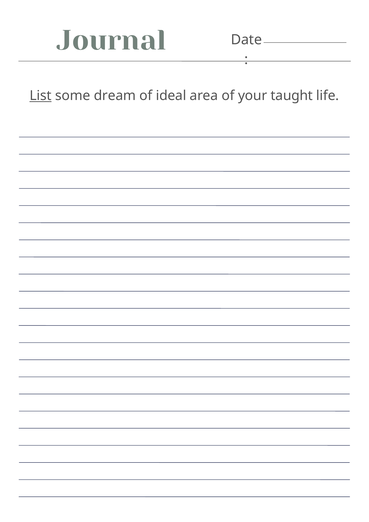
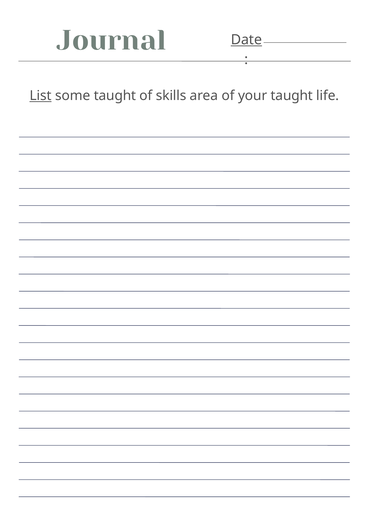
Date underline: none -> present (246, 40)
some dream: dream -> taught (115, 96)
ideal: ideal -> skills (171, 96)
